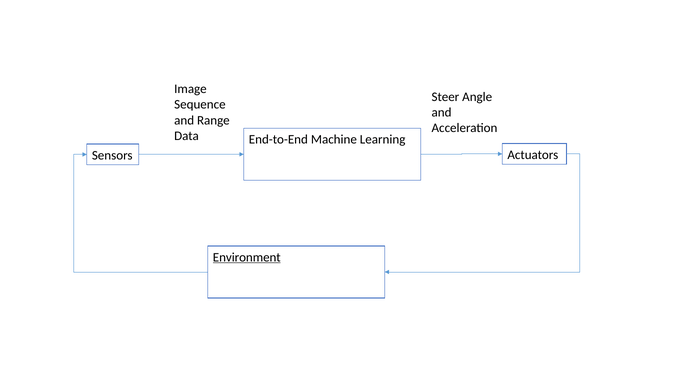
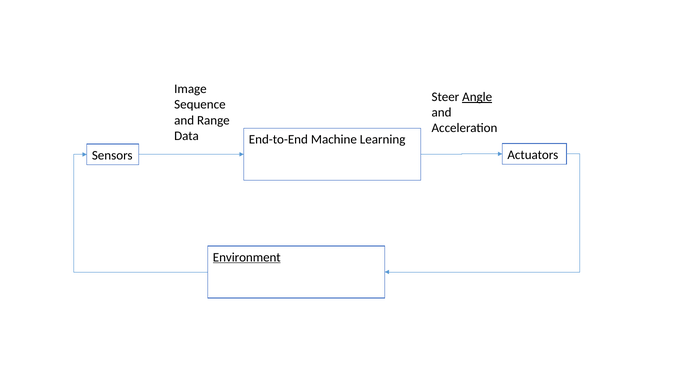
Angle underline: none -> present (477, 97)
